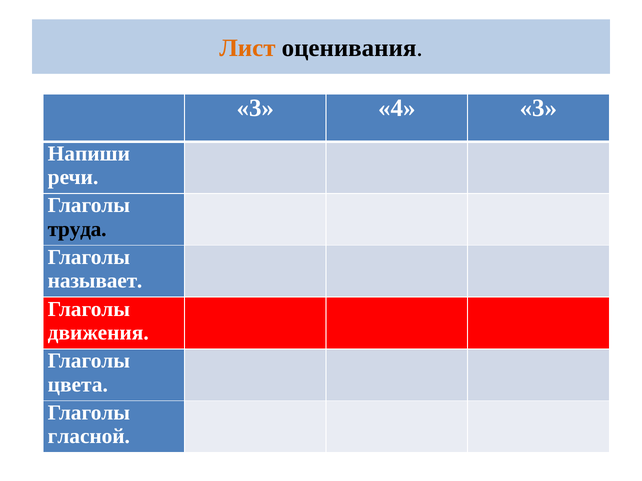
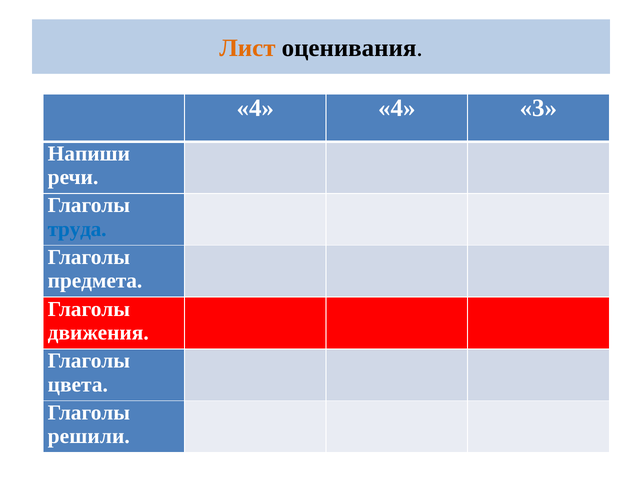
3: 3 -> 4 (255, 108)
труда colour: black -> blue (77, 229)
называет: называет -> предмета (95, 281)
гласной: гласной -> решили (89, 437)
